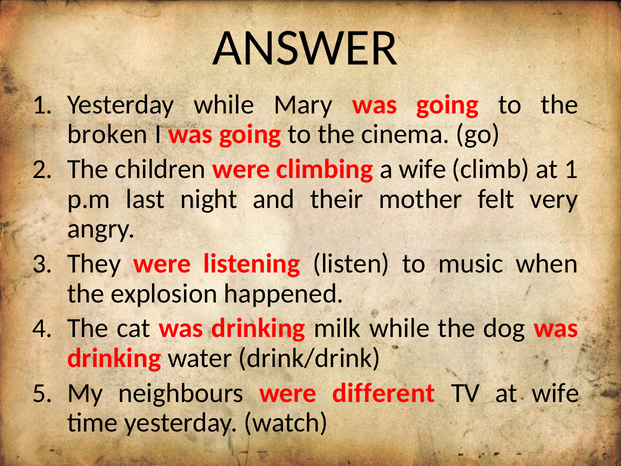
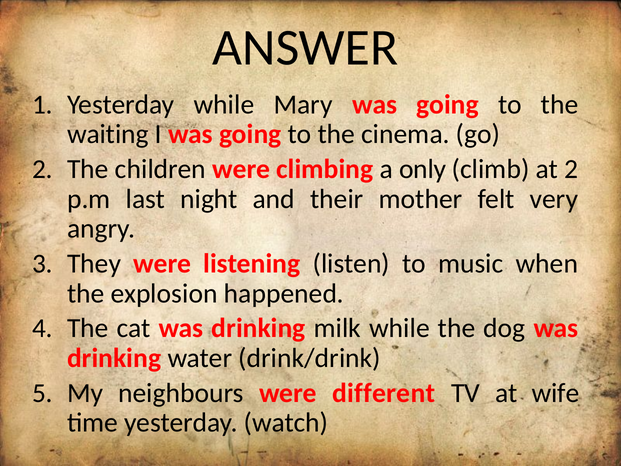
broken: broken -> waiting (108, 134)
a wife: wife -> only (423, 169)
at 1: 1 -> 2 (571, 169)
